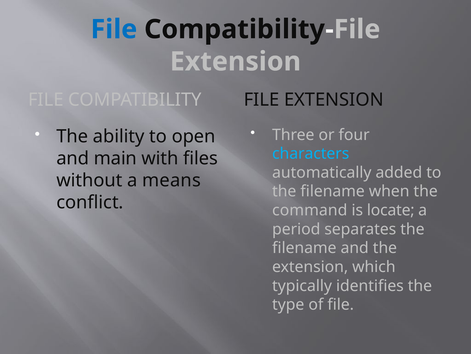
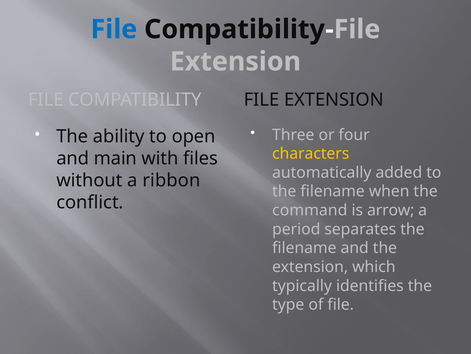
characters colour: light blue -> yellow (311, 153)
means: means -> ribbon (171, 180)
locate: locate -> arrow (391, 210)
